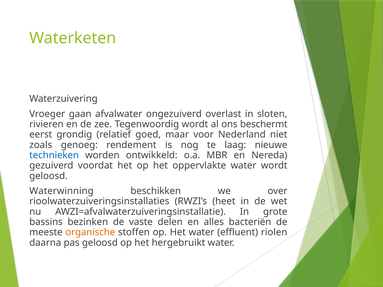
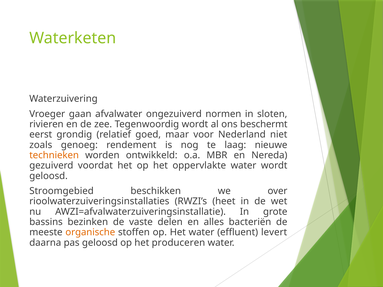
overlast: overlast -> normen (223, 114)
technieken colour: blue -> orange (54, 155)
Waterwinning: Waterwinning -> Stroomgebied (62, 191)
riolen: riolen -> levert (274, 233)
hergebruikt: hergebruikt -> produceren (178, 243)
